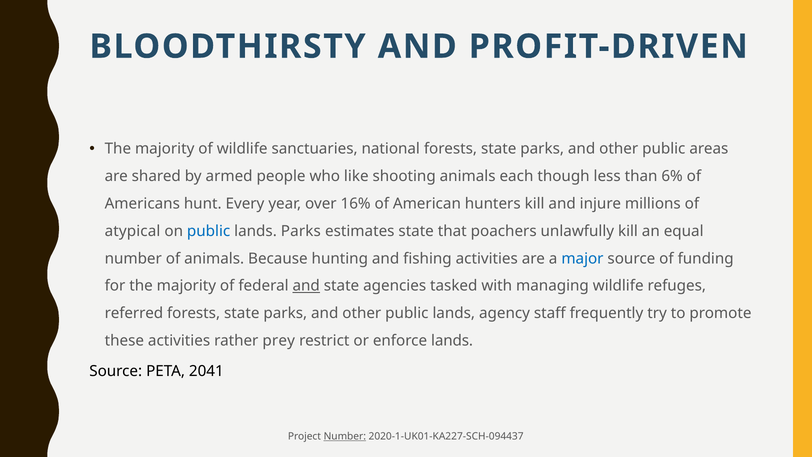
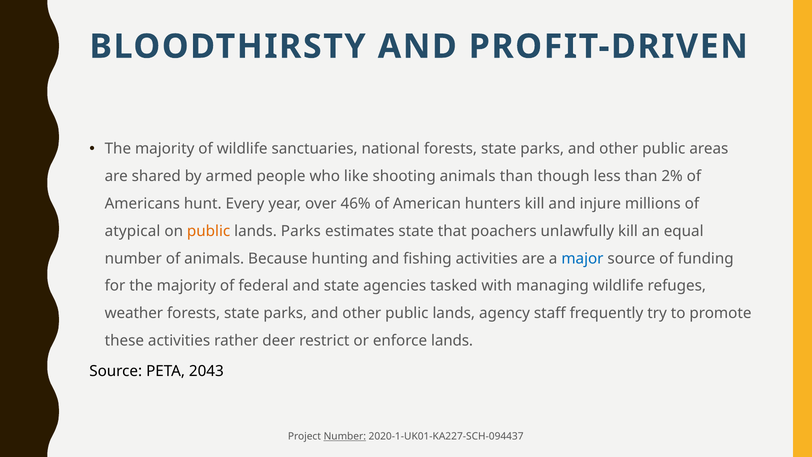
animals each: each -> than (516, 176)
6%: 6% -> 2% (672, 176)
16%: 16% -> 46% (356, 204)
public colour: blue -> orange (209, 231)
and underline: present -> none (306, 286)
referred: referred -> weather (134, 313)
prey: prey -> deer (279, 341)
2041: 2041 -> 2043 (206, 371)
